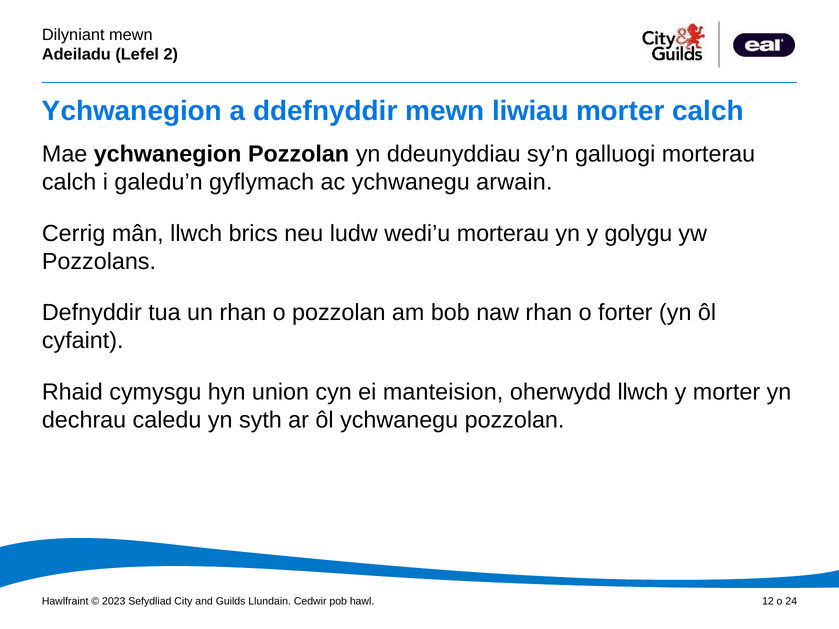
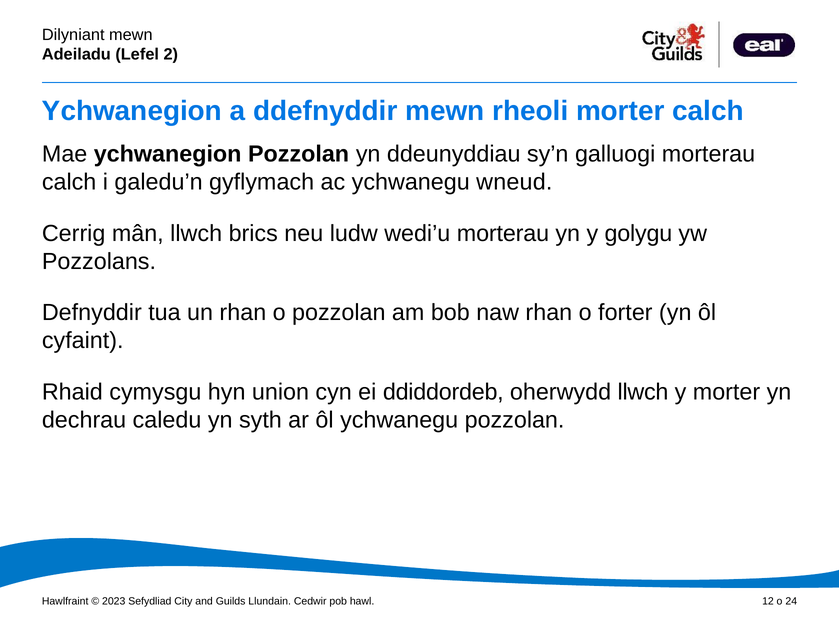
liwiau: liwiau -> rheoli (530, 111)
arwain: arwain -> wneud (514, 182)
manteision: manteision -> ddiddordeb (443, 392)
